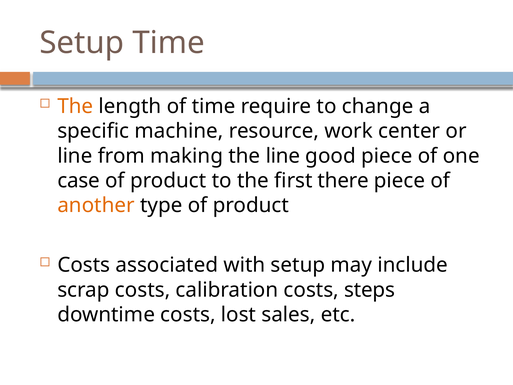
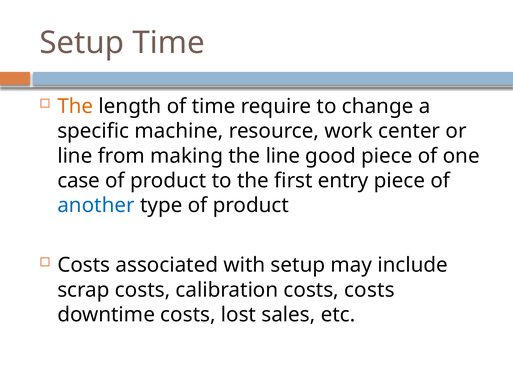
there: there -> entry (343, 181)
another colour: orange -> blue (96, 205)
costs steps: steps -> costs (369, 290)
